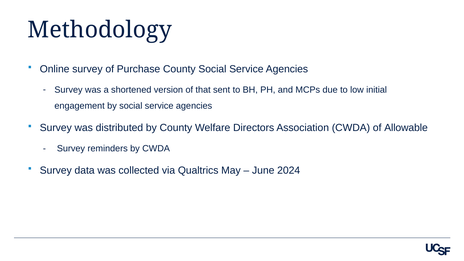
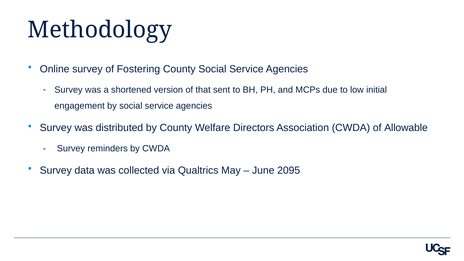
Purchase: Purchase -> Fostering (138, 69)
2024: 2024 -> 2095 (289, 170)
